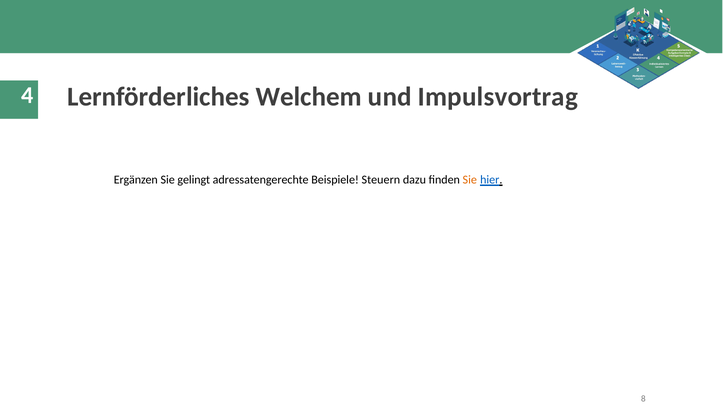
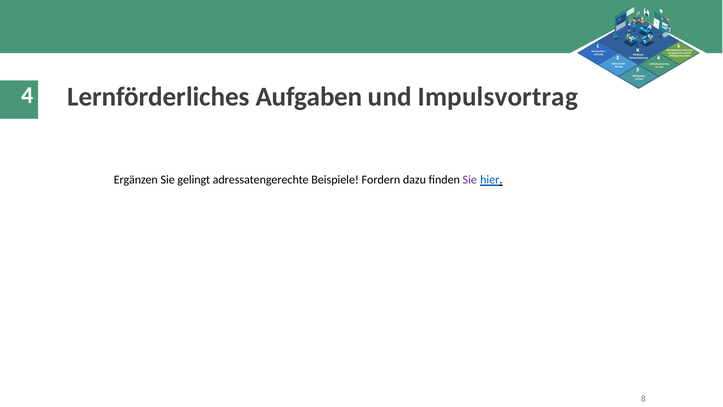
Welchem: Welchem -> Aufgaben (309, 97)
Steuern: Steuern -> Fordern (381, 180)
Sie colour: orange -> purple (470, 180)
